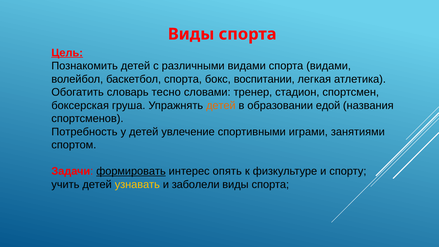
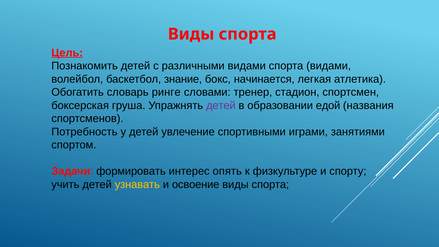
баскетбол спорта: спорта -> знание (183, 79)
воспитании: воспитании -> начинается (264, 79)
тесно: тесно -> ринге (166, 92)
детей colour: orange -> purple (221, 105)
формировать underline: present -> none (131, 171)
заболели: заболели -> освоение (196, 184)
